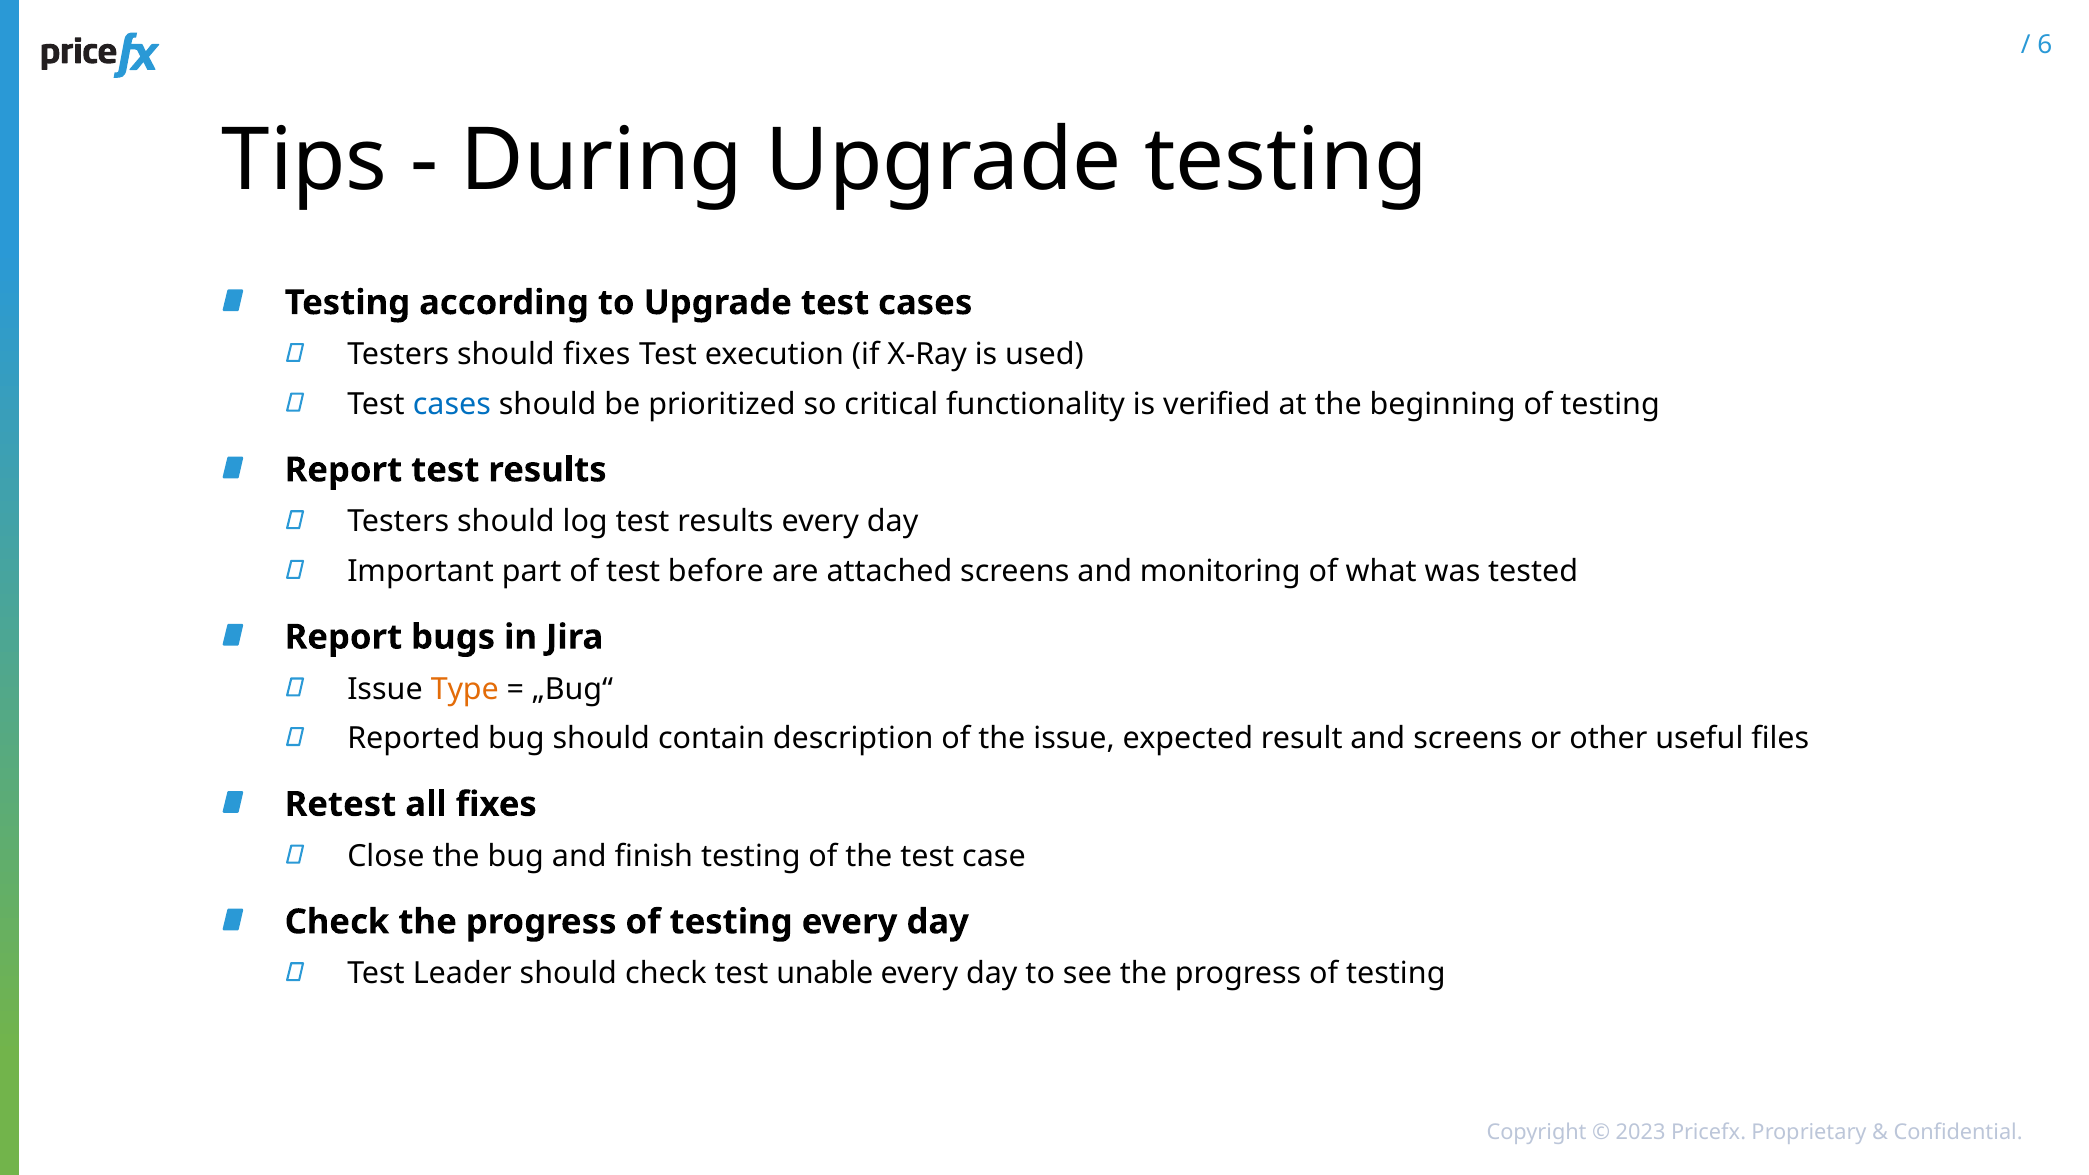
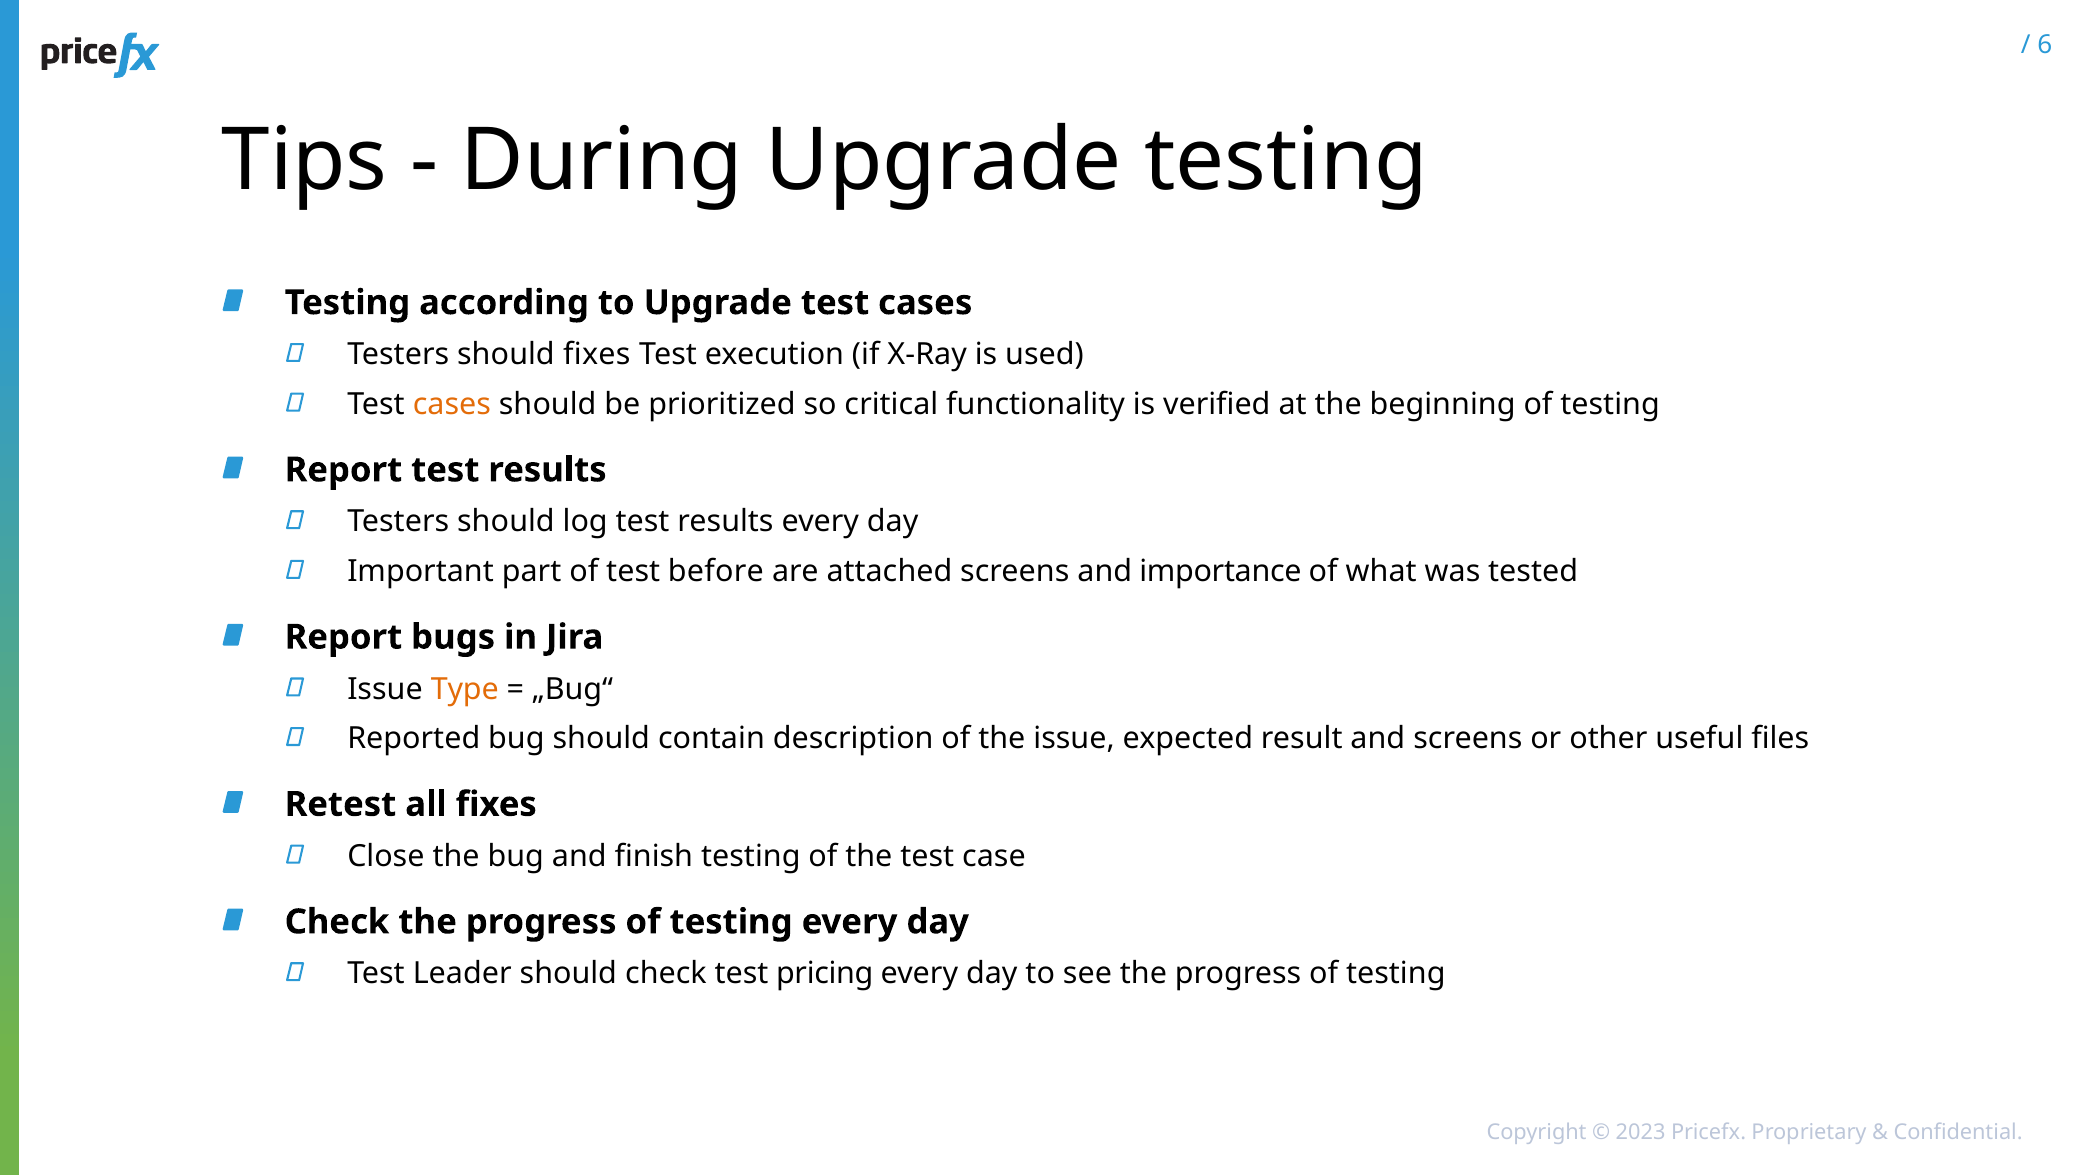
cases colour: blue -> orange (452, 404)
monitoring: monitoring -> importance (1220, 572)
unable: unable -> pricing (825, 974)
